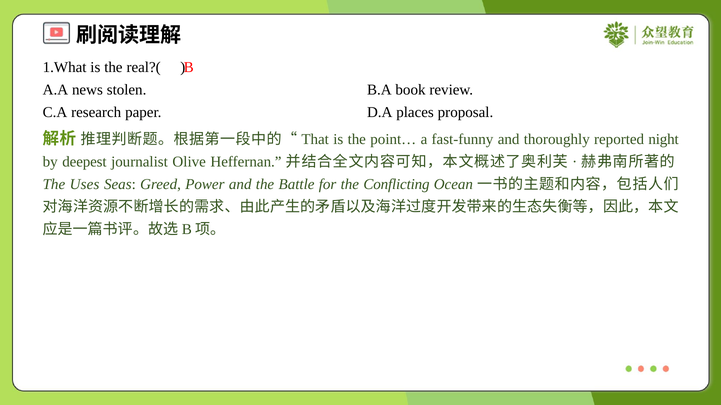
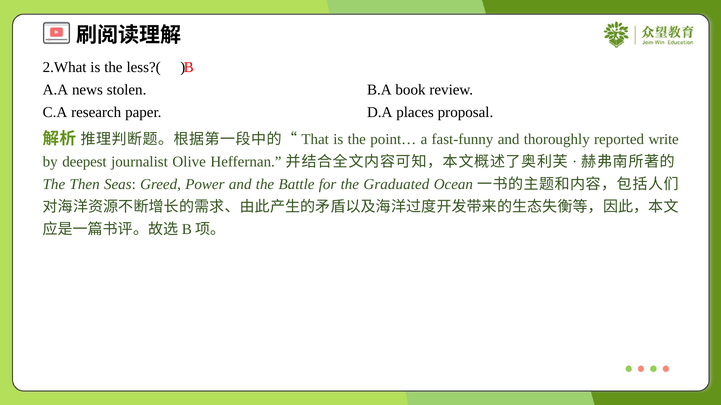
1.What: 1.What -> 2.What (65, 68)
real?(: real?( -> less?( (144, 68)
night: night -> write (664, 139)
Uses: Uses -> Then (85, 185)
Conflicting: Conflicting -> Graduated (396, 185)
